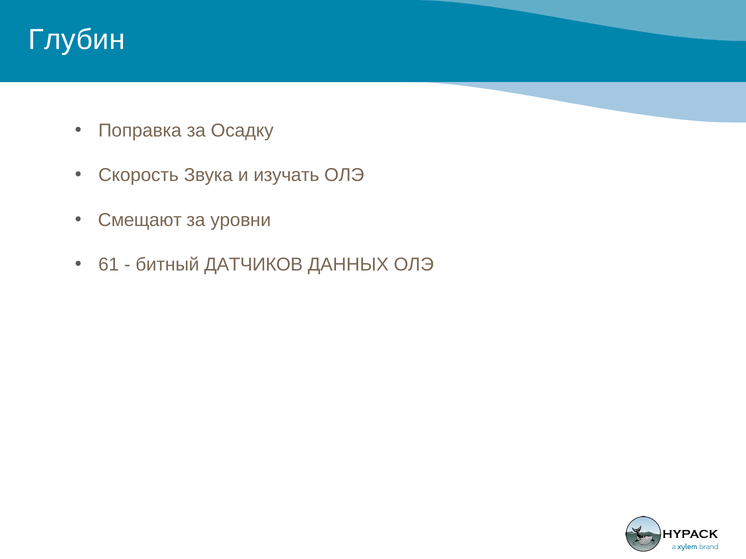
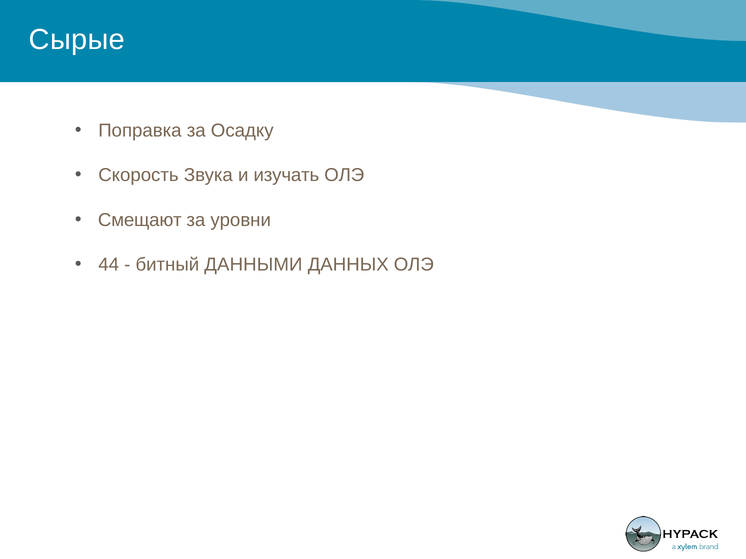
Глубин: Глубин -> Сырые (77, 40)
61: 61 -> 44 (109, 265)
ДАТЧИКОВ: ДАТЧИКОВ -> ДАННЫМИ (253, 265)
